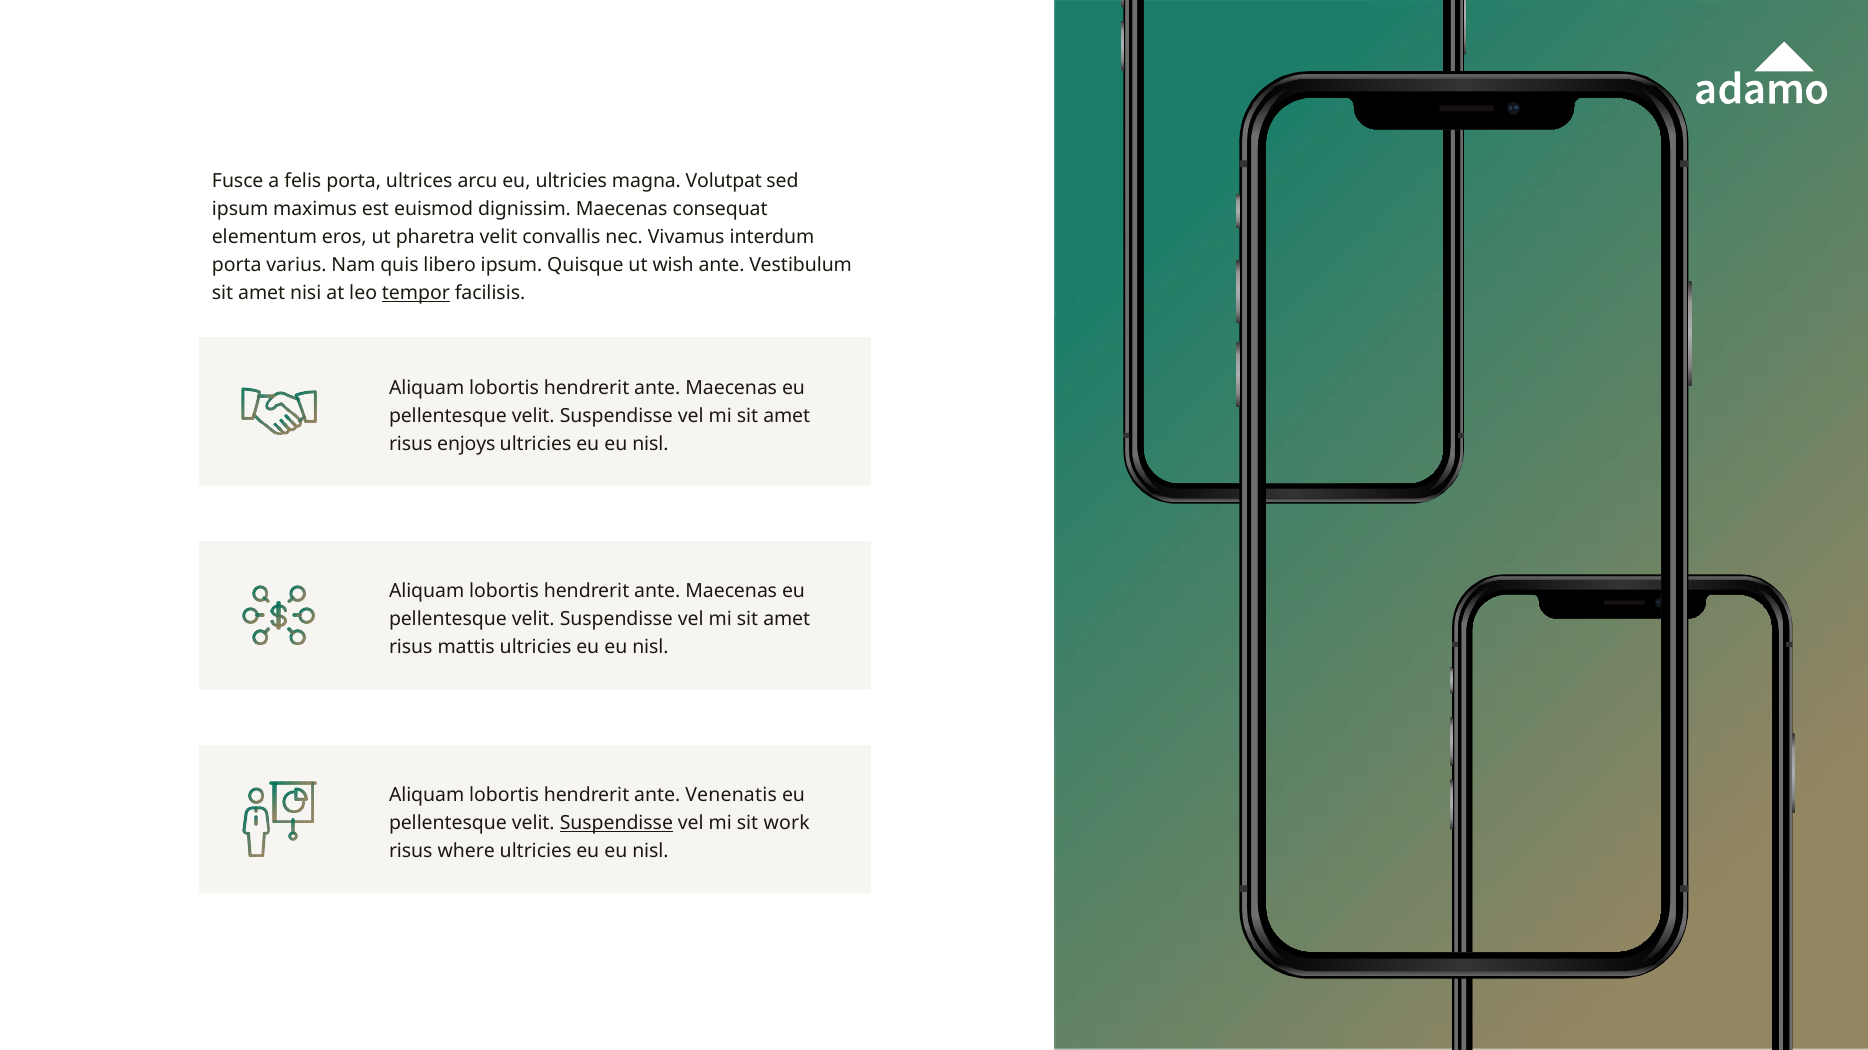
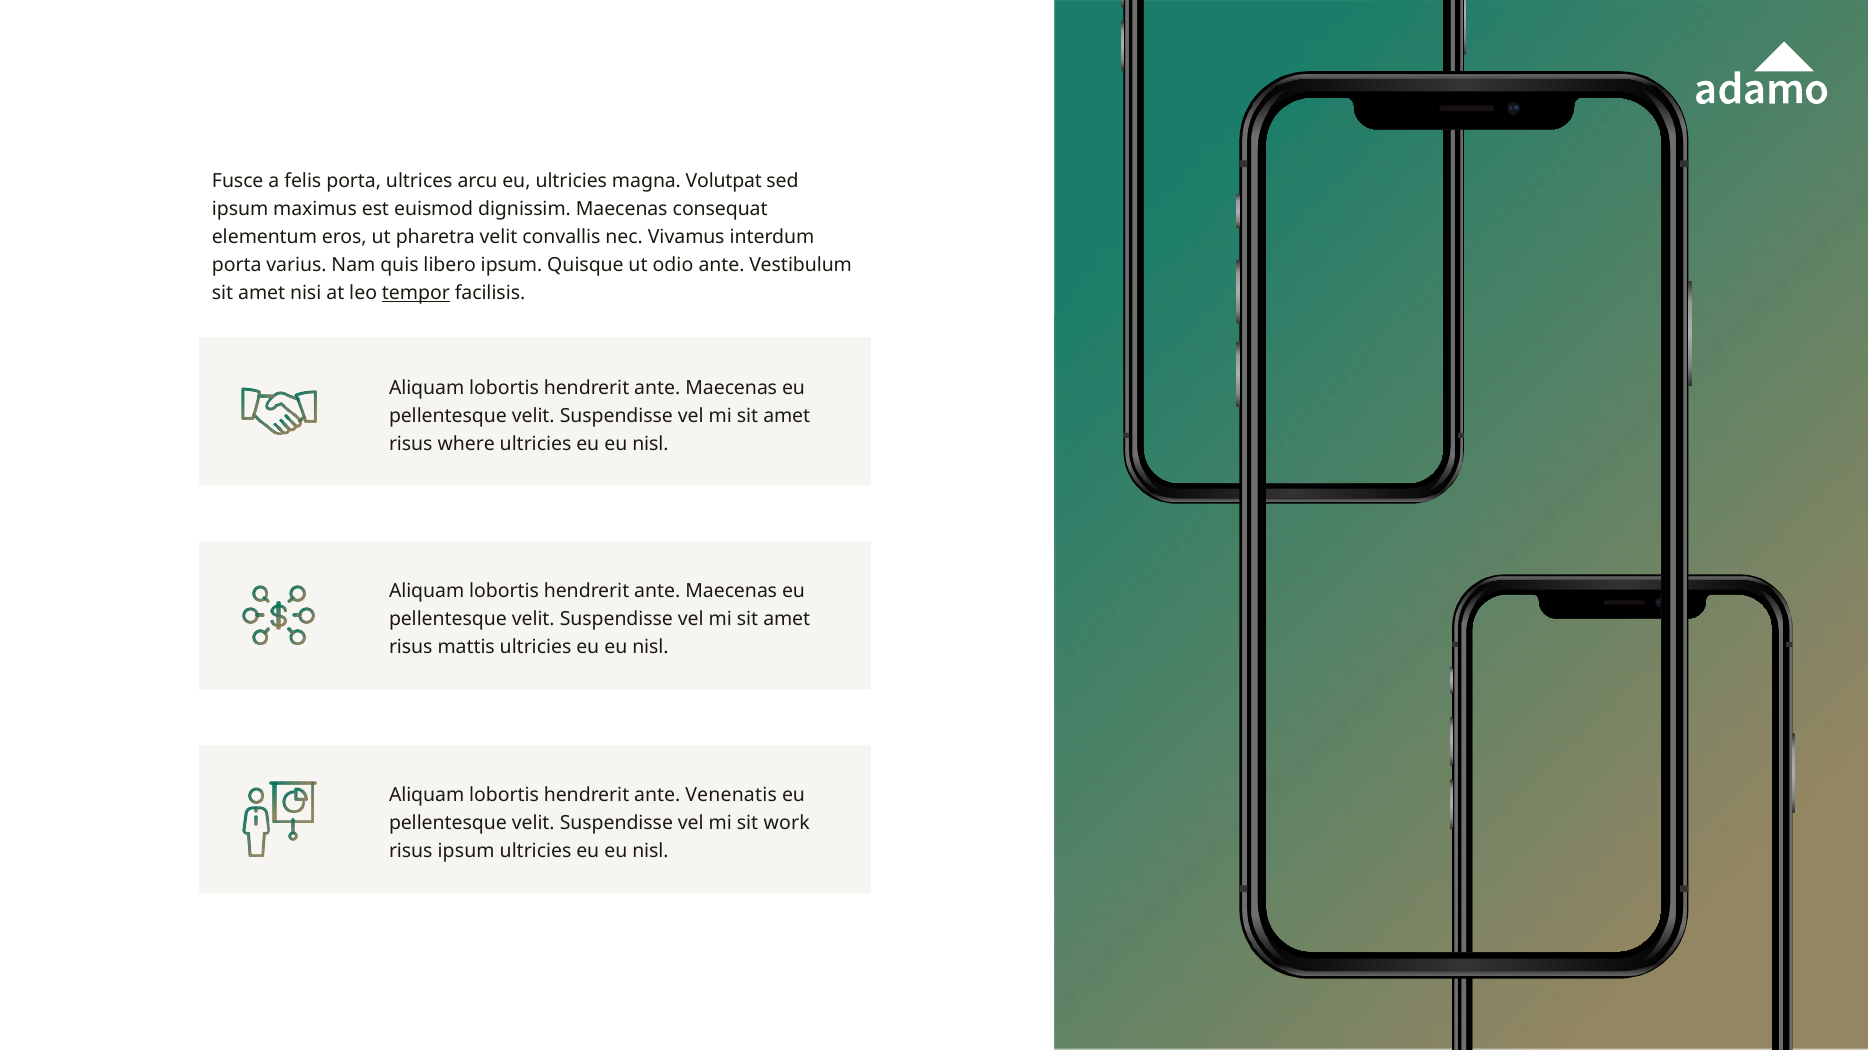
wish: wish -> odio (673, 266)
enjoys: enjoys -> where (466, 444)
Suspendisse underline: present -> none (616, 824)
risus where: where -> ipsum (466, 852)
